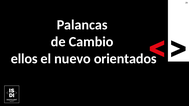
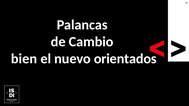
ellos: ellos -> bien (24, 59)
